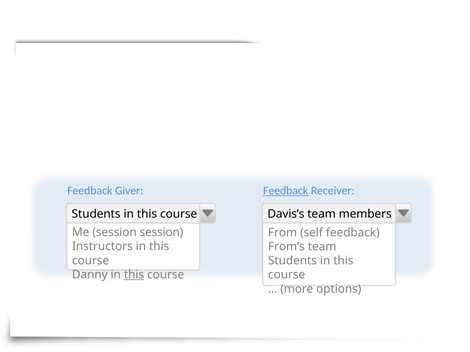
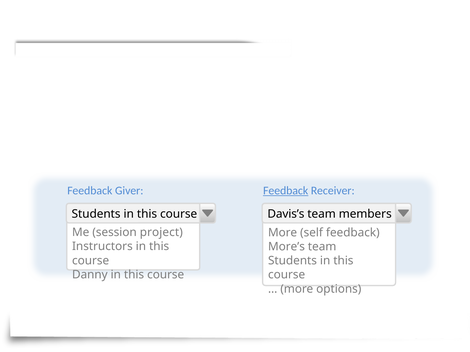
session session: session -> project (161, 233)
From: From -> More (283, 233)
From’s: From’s -> More’s (286, 247)
this underline: present -> none (134, 275)
